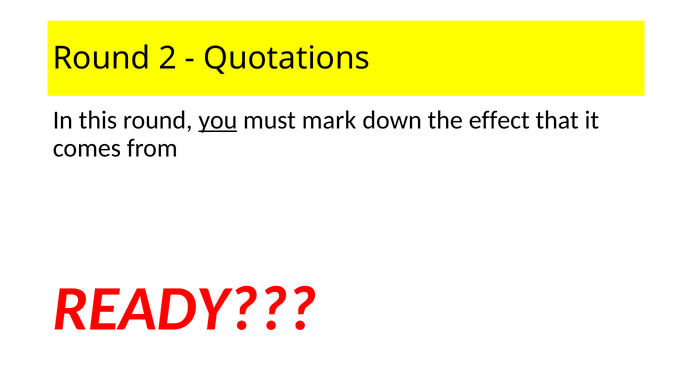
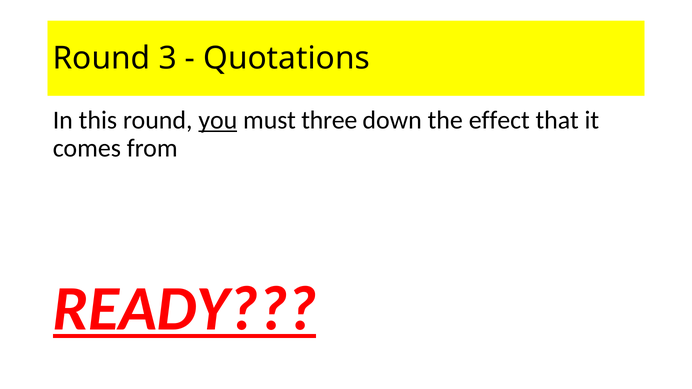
2: 2 -> 3 (168, 58)
mark: mark -> three (329, 120)
READY underline: none -> present (185, 309)
